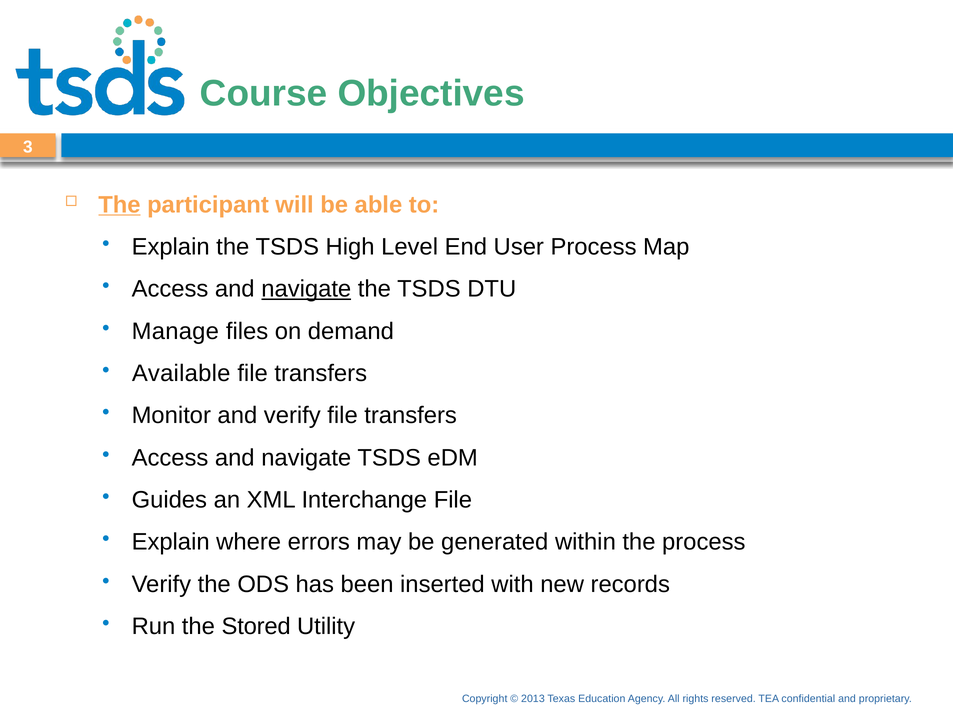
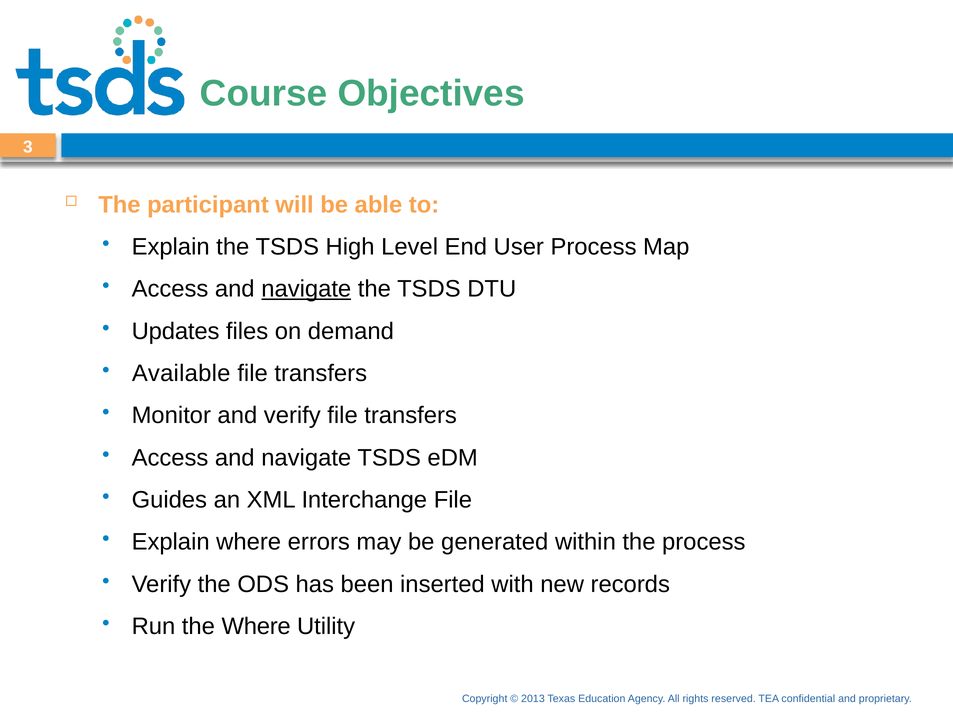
The underline: present -> none (119, 205)
Manage: Manage -> Updates (176, 332)
the Stored: Stored -> Where (256, 627)
